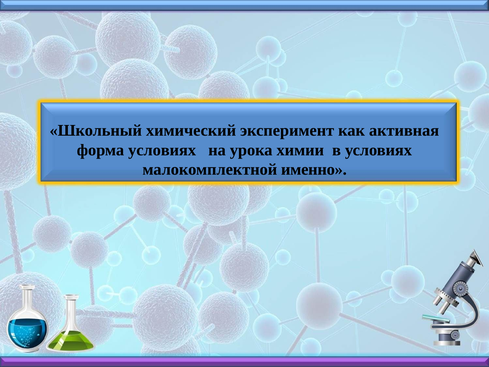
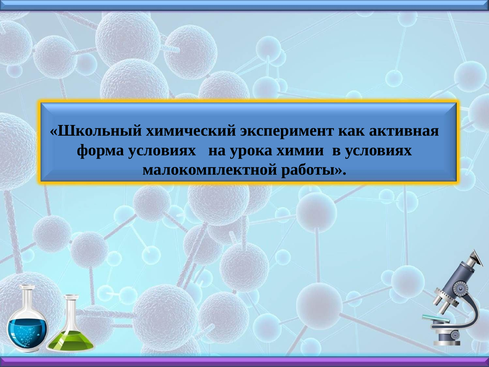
именно: именно -> работы (314, 169)
